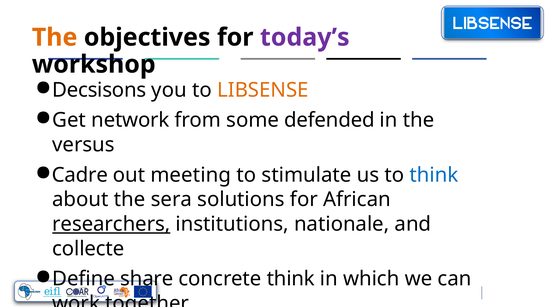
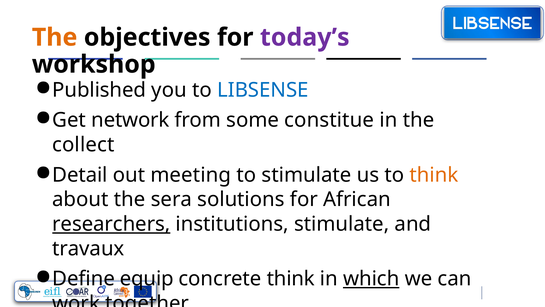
Decsisons: Decsisons -> Published (99, 90)
LIBSENSE colour: orange -> blue (263, 90)
defended: defended -> constitue (329, 120)
versus: versus -> collect (83, 145)
Cadre: Cadre -> Detail (80, 175)
think colour: blue -> orange (434, 175)
institutions nationale: nationale -> stimulate (342, 224)
collecte: collecte -> travaux (88, 248)
share: share -> equip (147, 279)
which underline: none -> present (371, 279)
